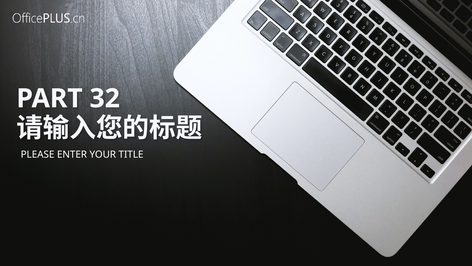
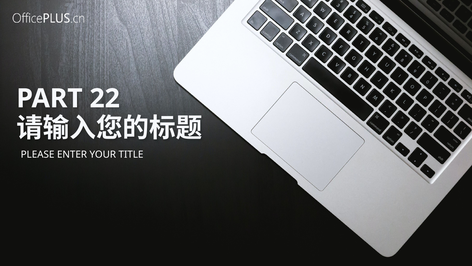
32: 32 -> 22 (105, 98)
